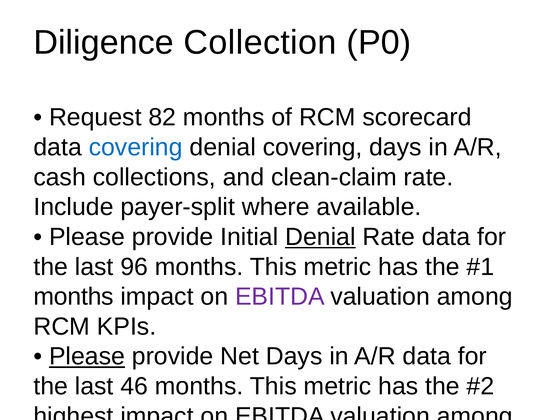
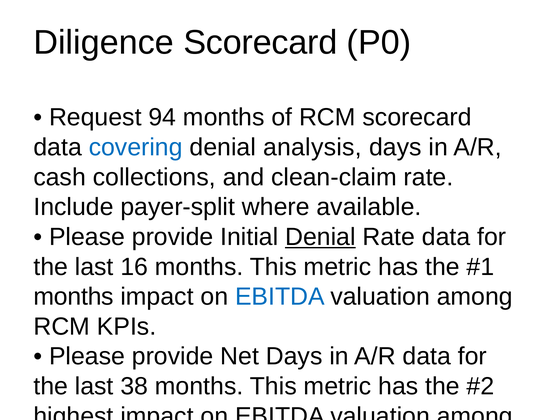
Diligence Collection: Collection -> Scorecard (260, 42)
82: 82 -> 94 (162, 117)
denial covering: covering -> analysis (312, 147)
96: 96 -> 16 (134, 266)
EBITDA colour: purple -> blue (280, 296)
Please underline: present -> none (87, 356)
46: 46 -> 38 (134, 386)
